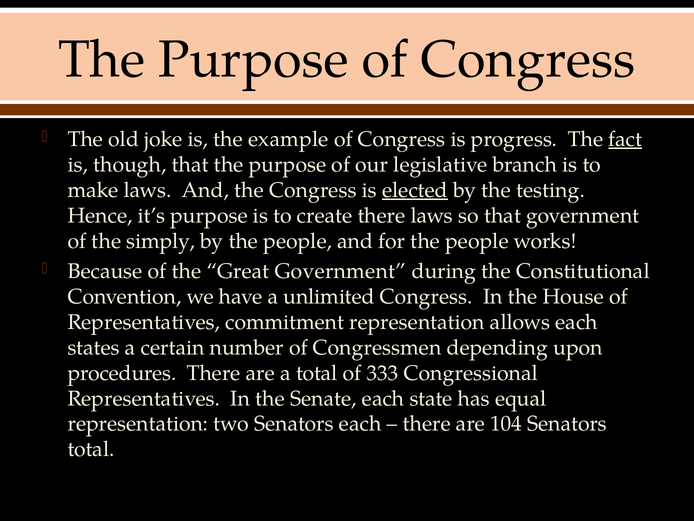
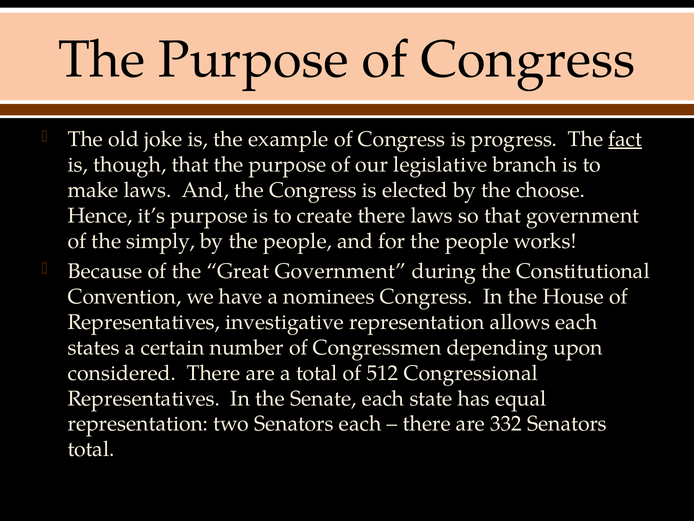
elected underline: present -> none (415, 190)
testing: testing -> choose (551, 190)
unlimited: unlimited -> nominees (329, 296)
commitment: commitment -> investigative (285, 322)
procedures: procedures -> considered (122, 373)
333: 333 -> 512 (383, 373)
104: 104 -> 332 (506, 424)
